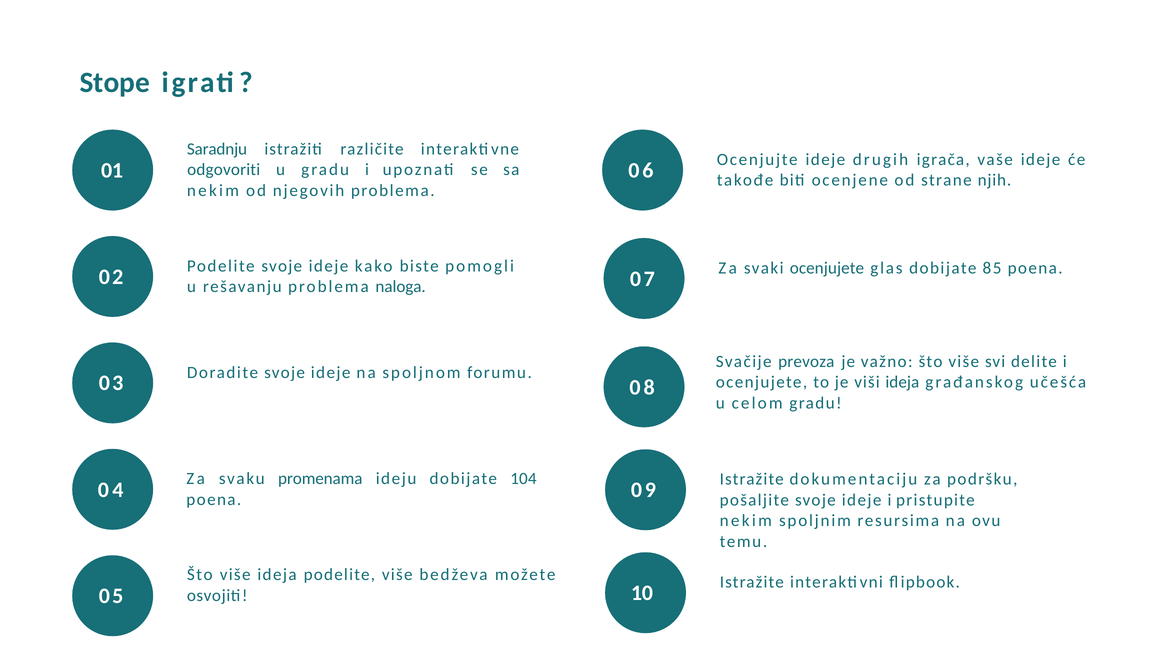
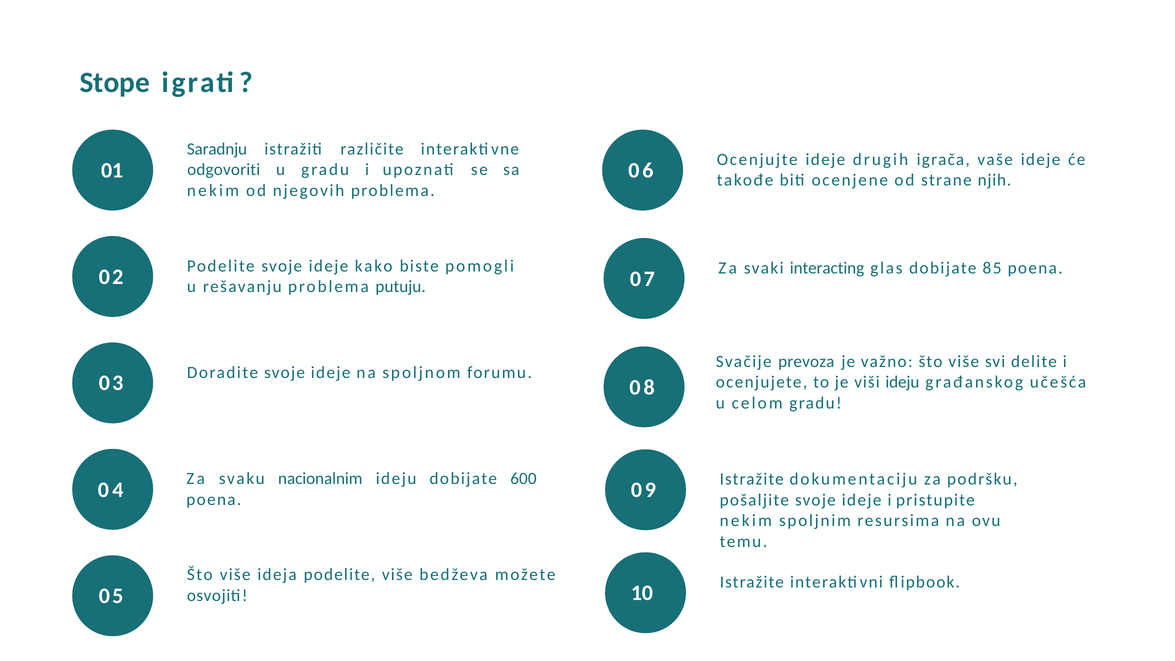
svaki ocenjujete: ocenjujete -> interacting (827, 268)
naloga: naloga -> putuju (401, 287)
viši ideja: ideja -> ideju (902, 382)
promenama: promenama -> nacionalnim (320, 479)
104: 104 -> 600 (523, 479)
